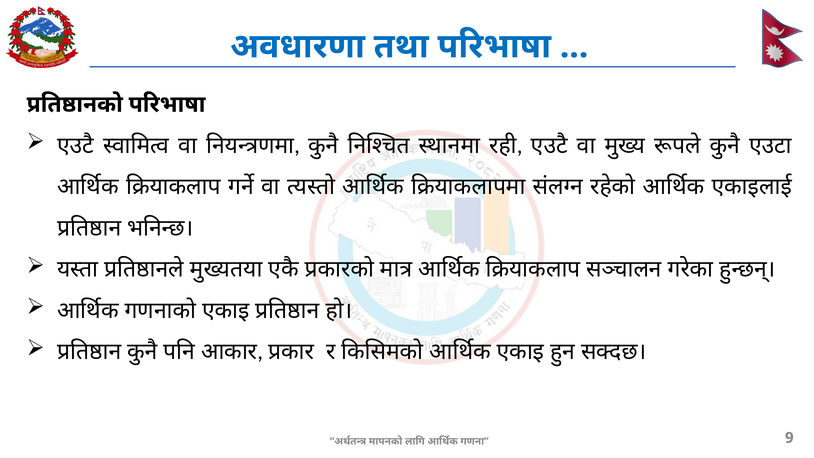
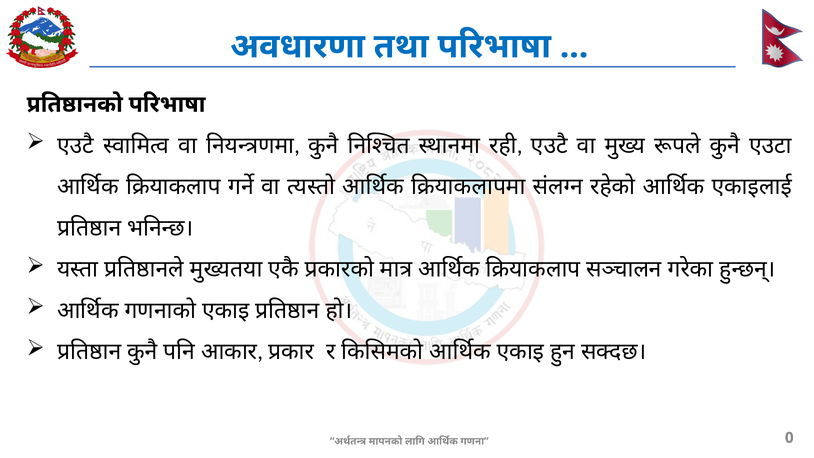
9: 9 -> 0 (789, 438)
